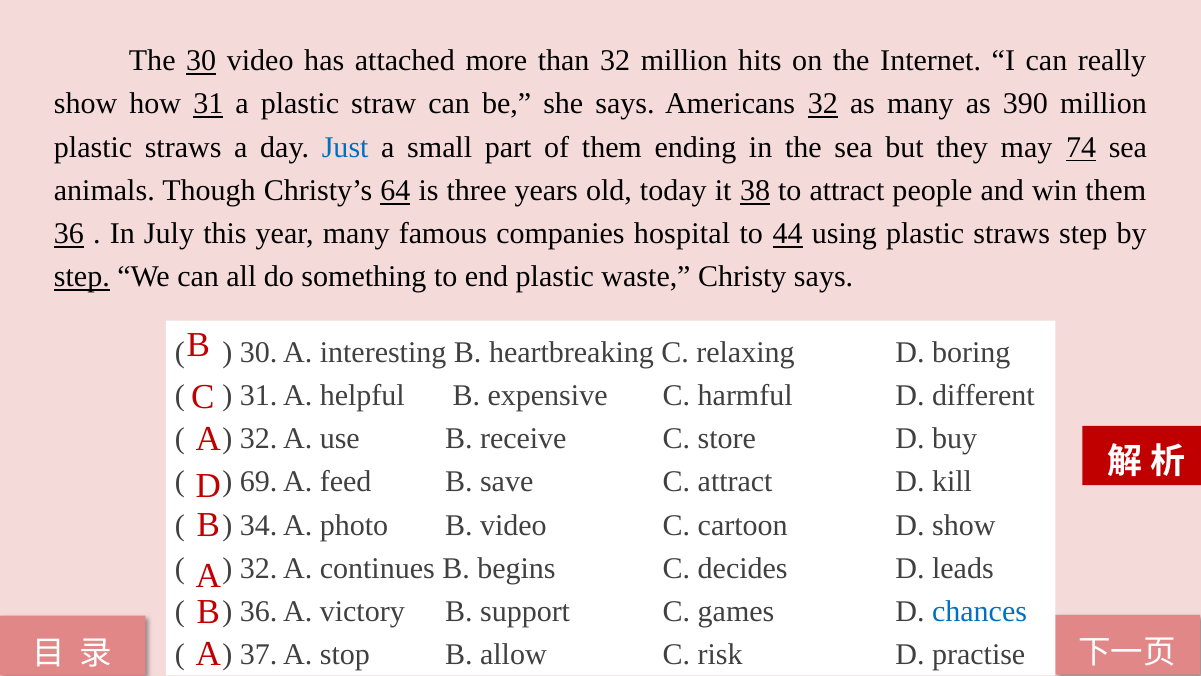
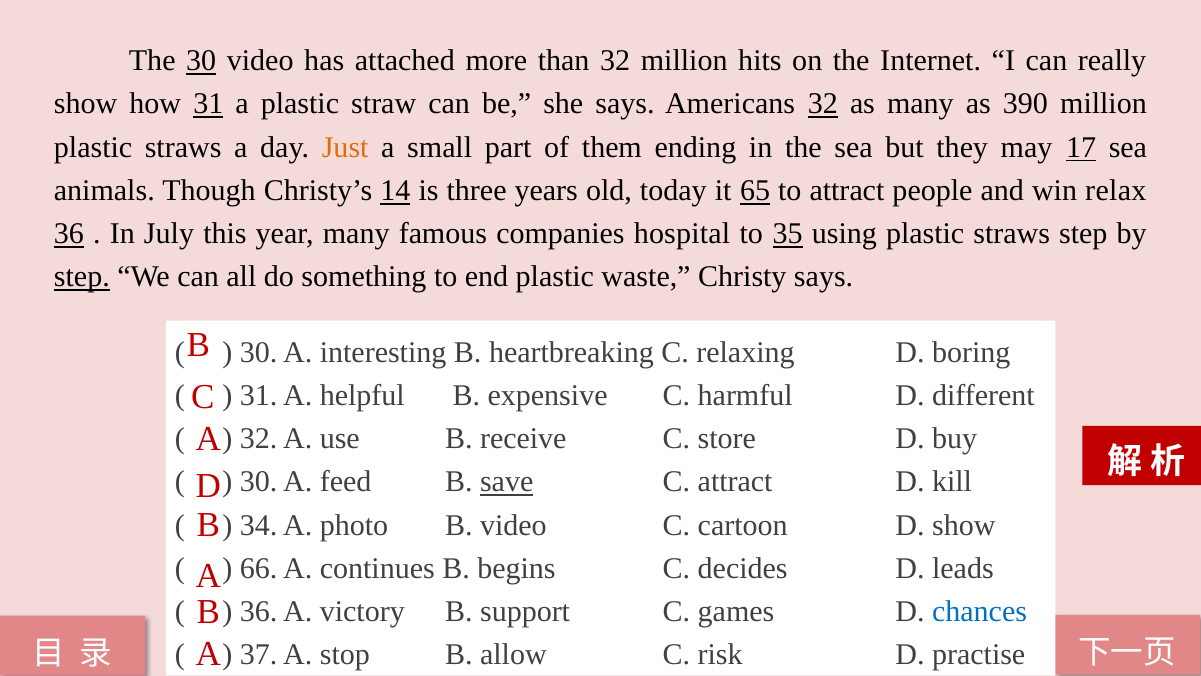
Just colour: blue -> orange (345, 147)
74: 74 -> 17 (1081, 147)
64: 64 -> 14 (395, 190)
38: 38 -> 65 (755, 190)
win them: them -> relax (1116, 190)
44: 44 -> 35 (788, 234)
69: 69 -> 30 (259, 482)
save underline: none -> present (507, 482)
32: 32 -> 66 (259, 568)
